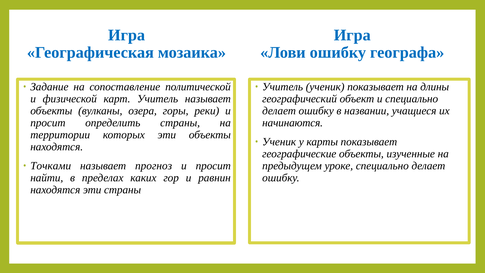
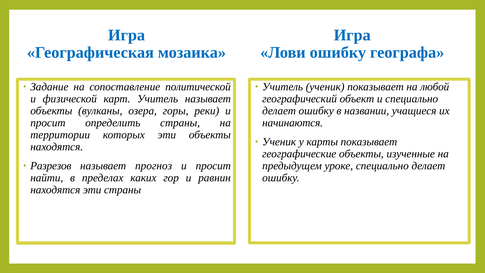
длины: длины -> любой (435, 87)
Точками: Точками -> Разрезов (51, 166)
